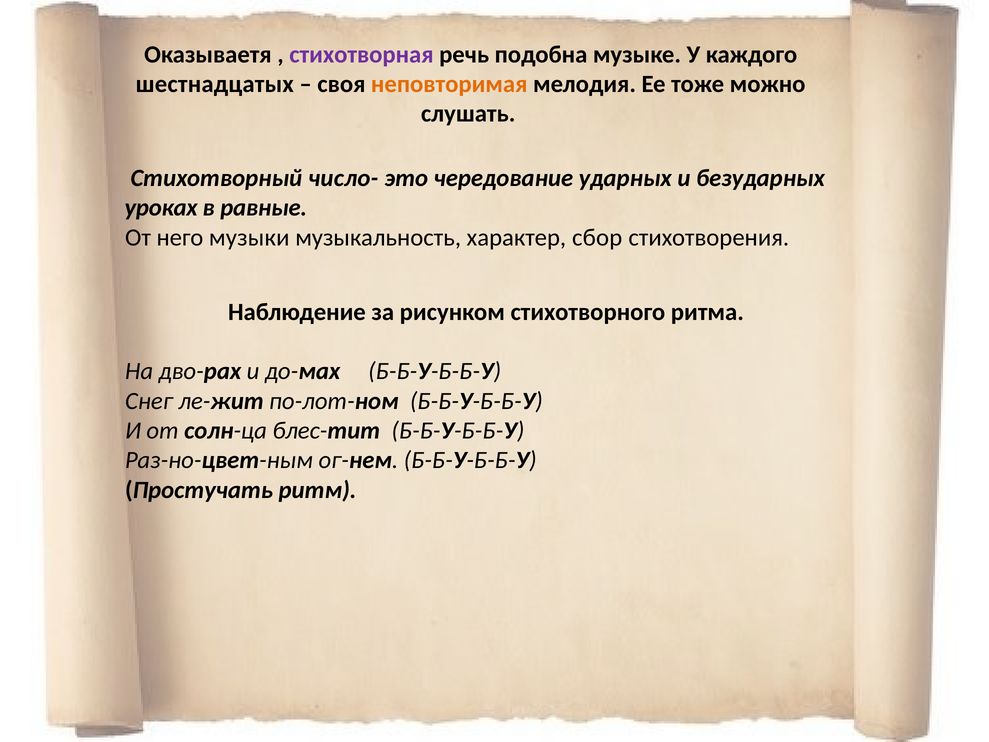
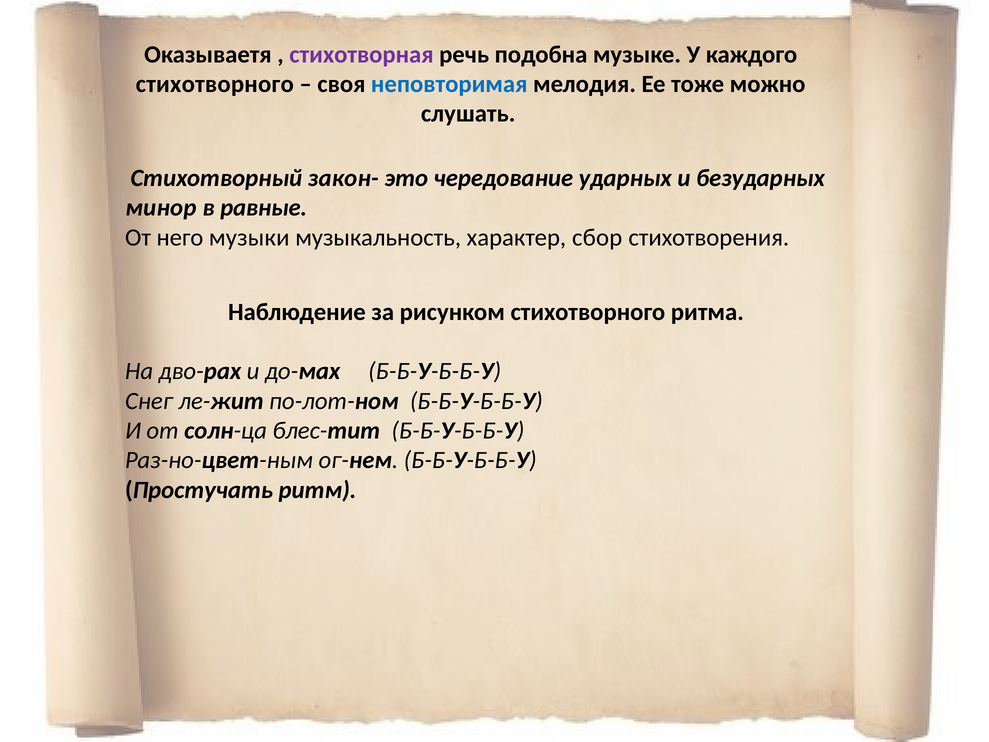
шестнадцатых: шестнадцатых -> стихотворного (215, 84)
неповторимая colour: orange -> blue (449, 84)
число-: число- -> закон- (343, 178)
уроках: уроках -> минор (161, 208)
